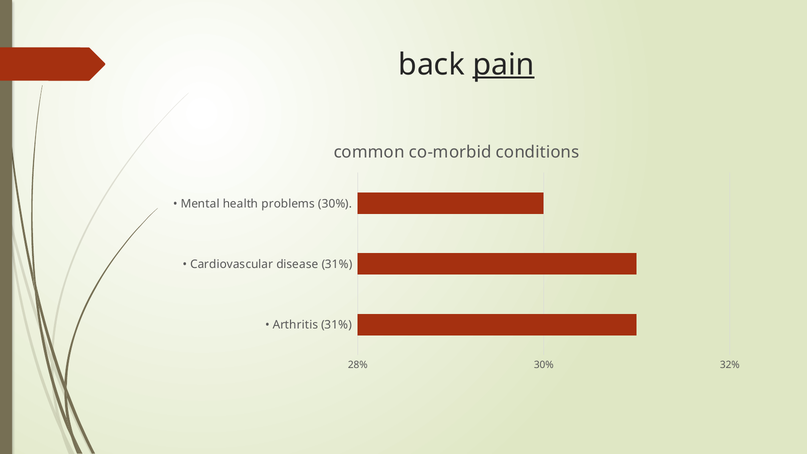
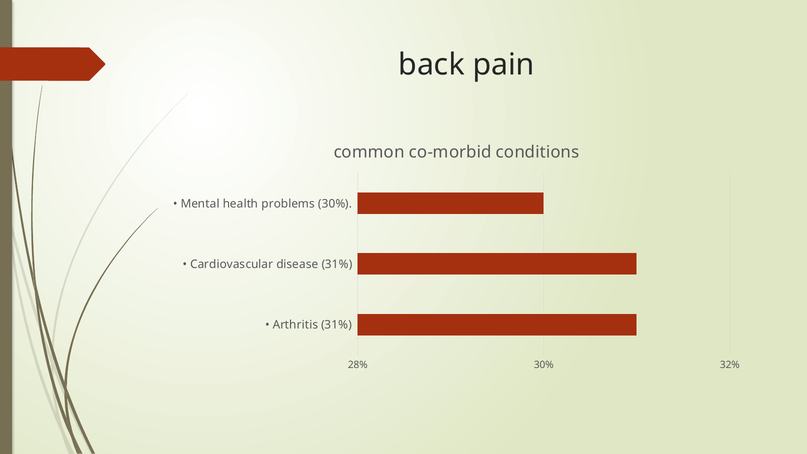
pain underline: present -> none (504, 65)
